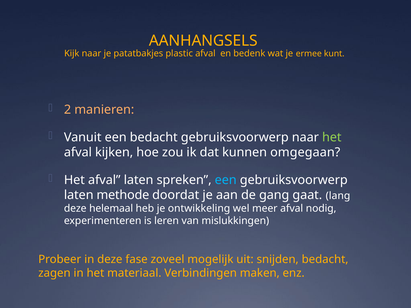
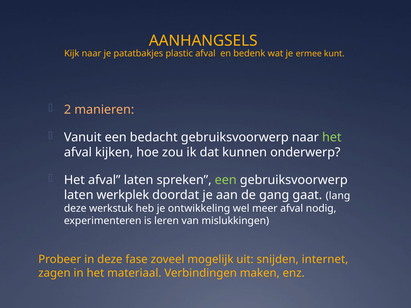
omgegaan: omgegaan -> onderwerp (305, 152)
een colour: light blue -> light green (226, 180)
methode: methode -> werkplek (123, 195)
helemaal: helemaal -> werkstuk (111, 209)
snijden bedacht: bedacht -> internet (325, 260)
